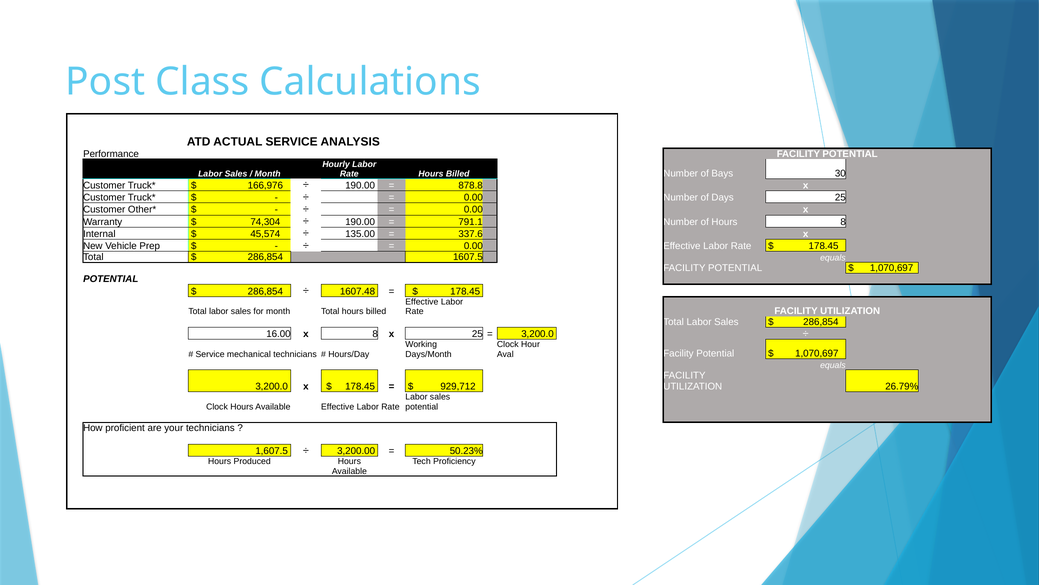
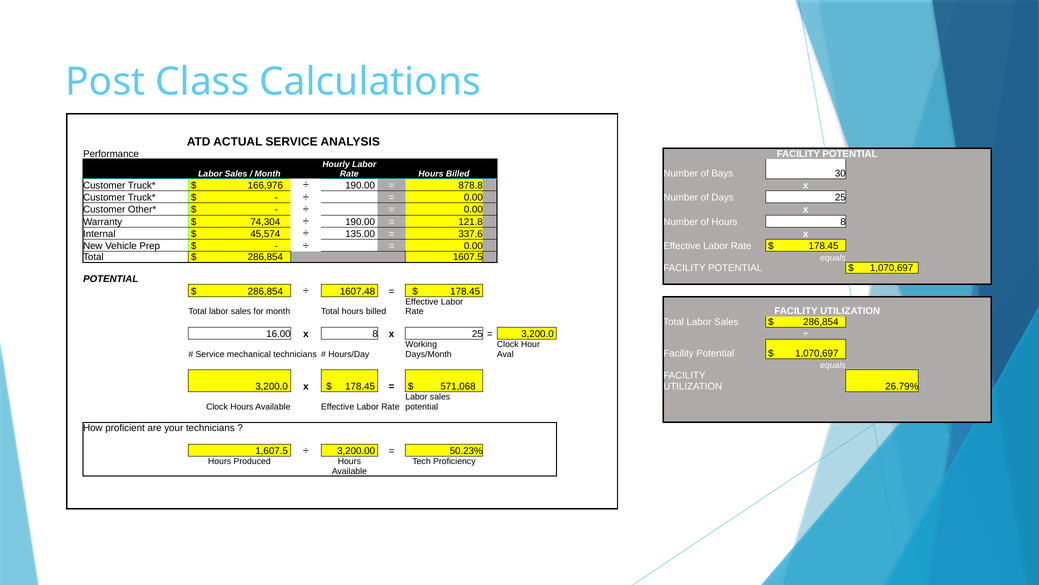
791.1: 791.1 -> 121.8 (471, 222)
929,712: 929,712 -> 571,068 (458, 386)
